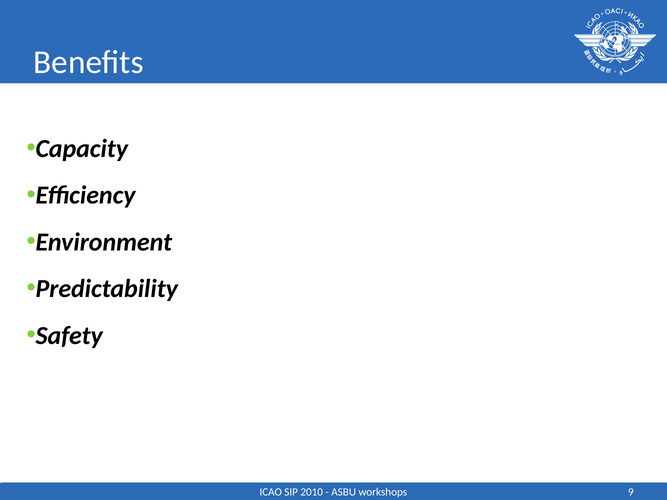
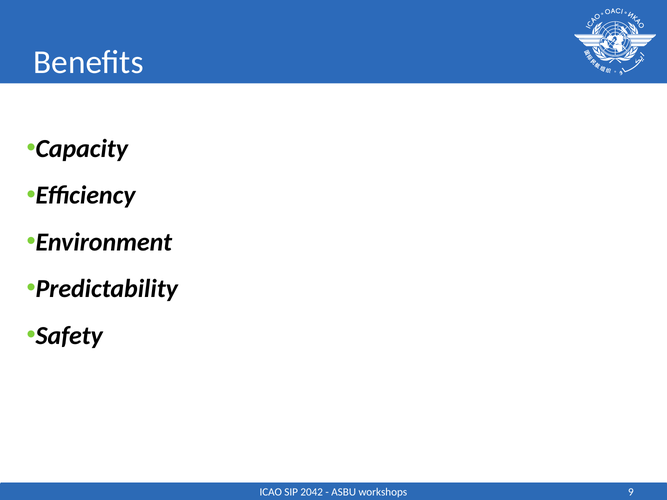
2010: 2010 -> 2042 (312, 493)
